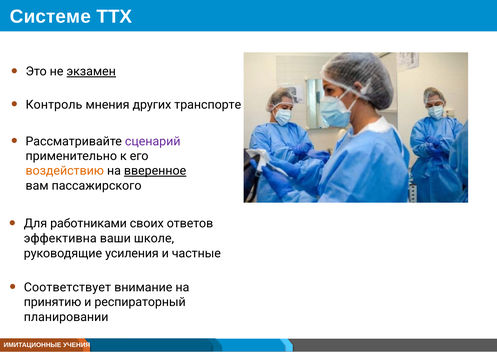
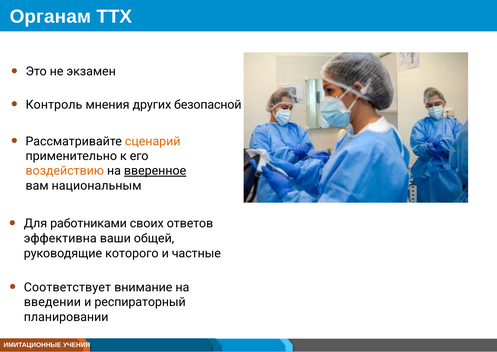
Системе: Системе -> Органам (50, 17)
экзамен underline: present -> none (91, 71)
транспорте: транспорте -> безопасной (208, 105)
сценарий colour: purple -> orange (153, 141)
пассажирского: пассажирского -> национальным (97, 185)
школе: школе -> общей (154, 238)
усиления: усиления -> которого (132, 253)
принятию: принятию -> введении (52, 302)
